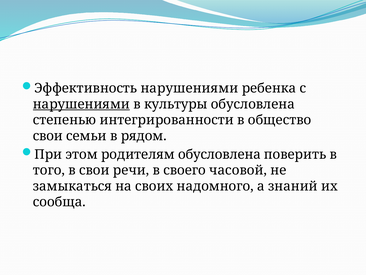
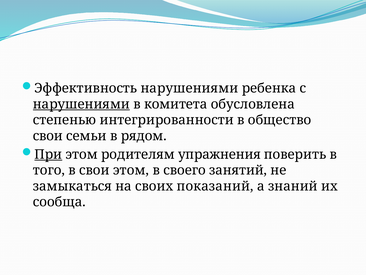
культуры: культуры -> комитета (176, 104)
При underline: none -> present (48, 154)
родителям обусловлена: обусловлена -> упражнения (219, 154)
свои речи: речи -> этом (131, 170)
часовой: часовой -> занятий (238, 170)
надомного: надомного -> показаний (215, 186)
